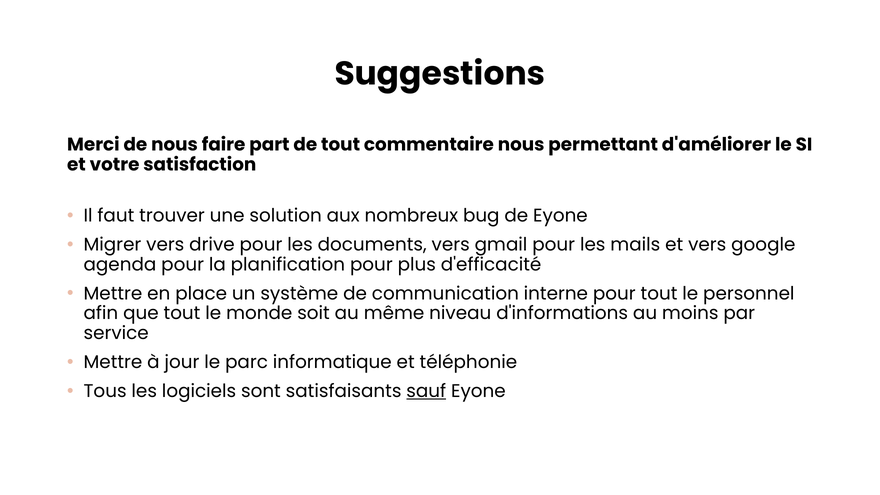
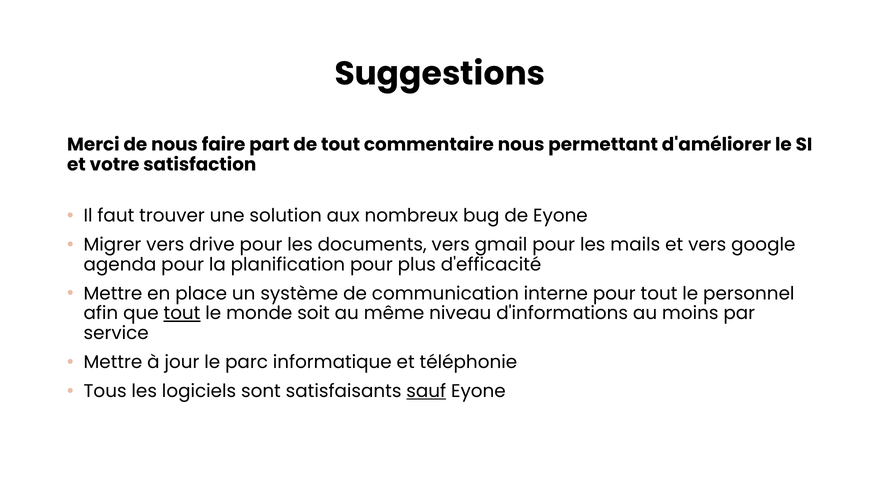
tout underline: none -> present (182, 313)
